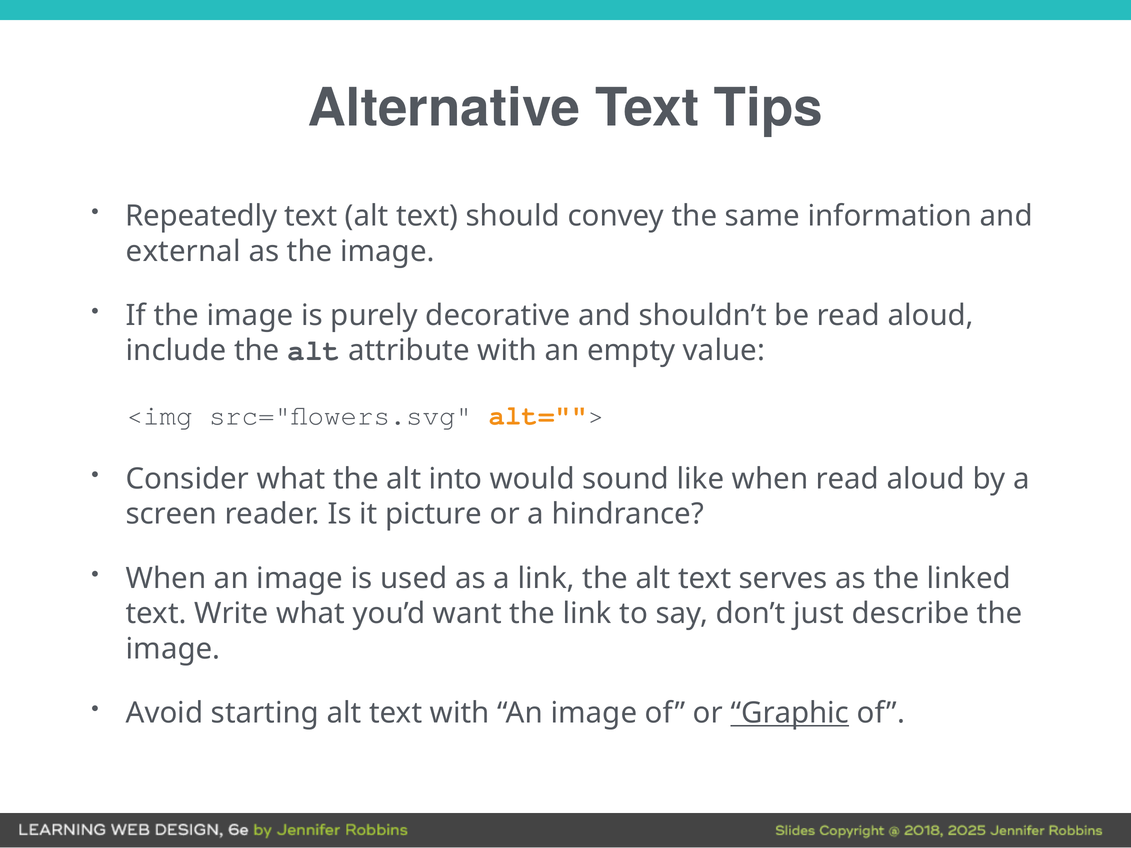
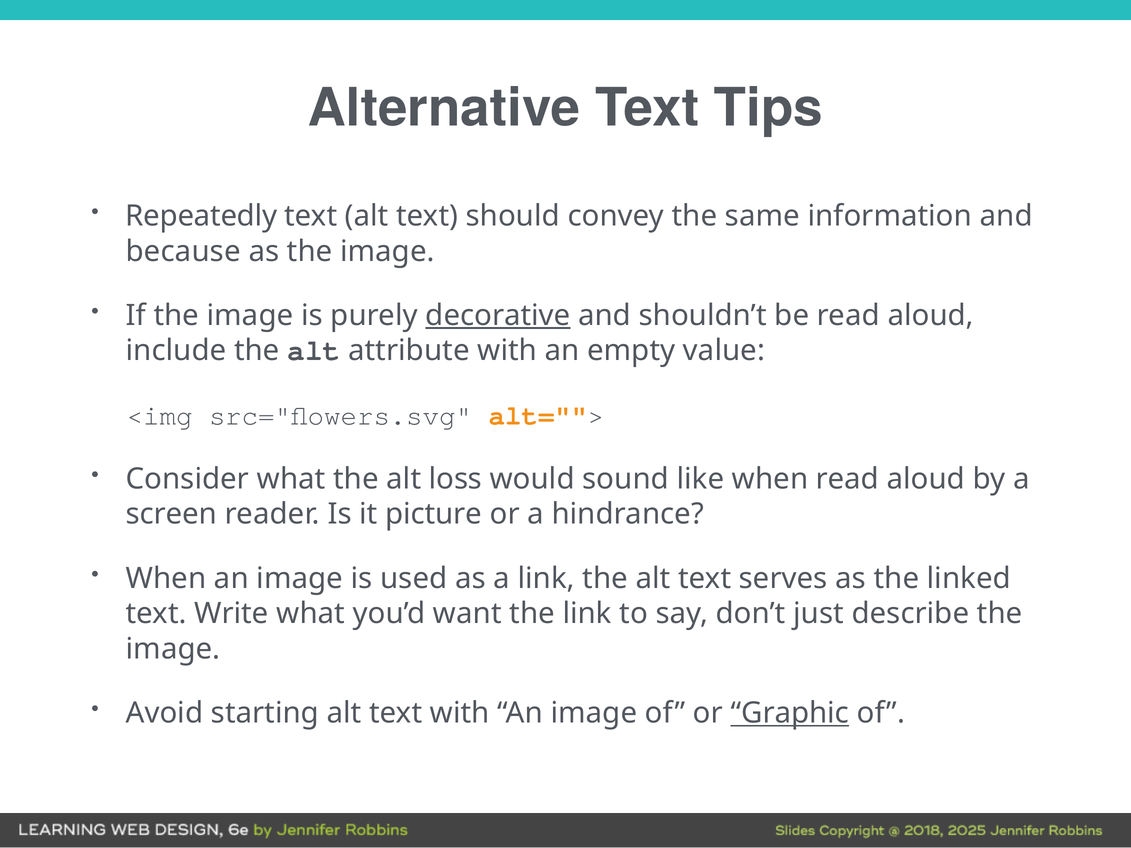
external: external -> because (183, 251)
decorative underline: none -> present (498, 315)
into: into -> loss (456, 479)
